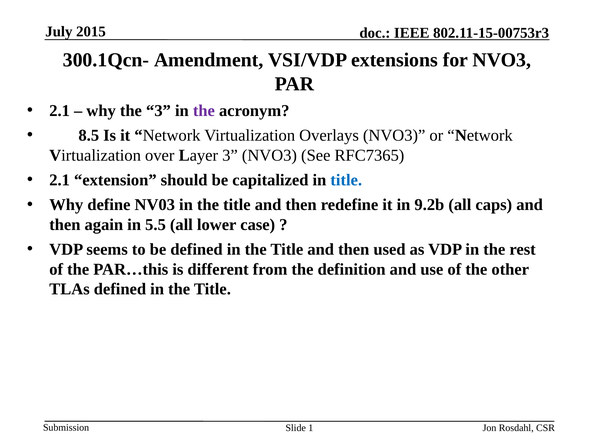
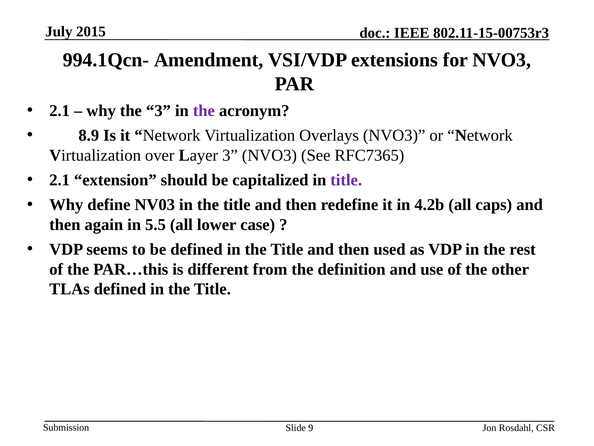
300.1Qcn-: 300.1Qcn- -> 994.1Qcn- (106, 60)
8.5: 8.5 -> 8.9 (89, 135)
title colour: blue -> purple (346, 180)
9.2b: 9.2b -> 4.2b (429, 205)
1: 1 -> 9 (311, 427)
